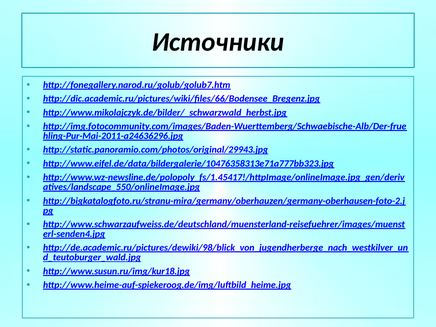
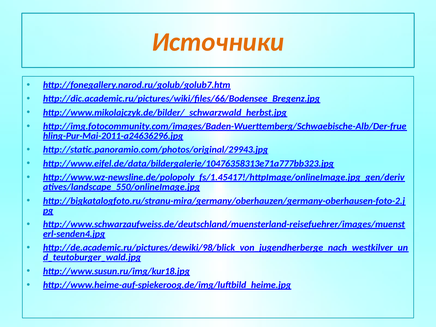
Источники colour: black -> orange (218, 42)
